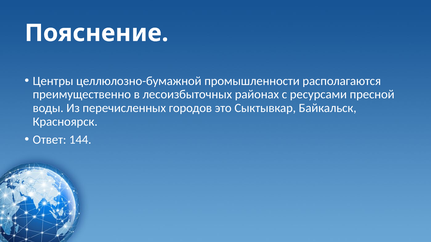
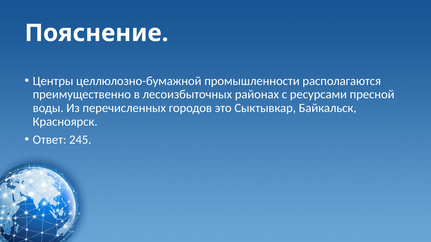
144: 144 -> 245 (80, 140)
